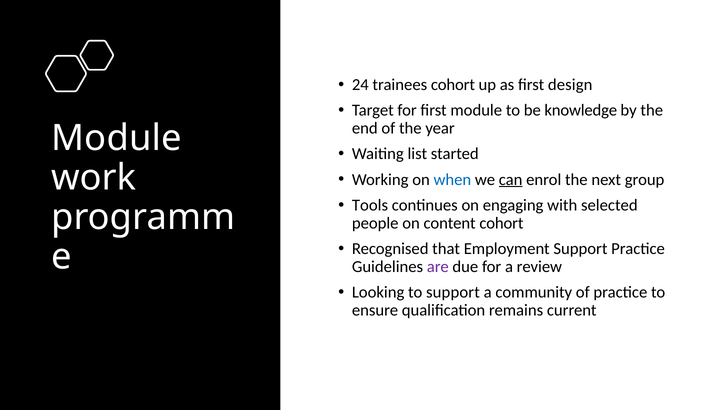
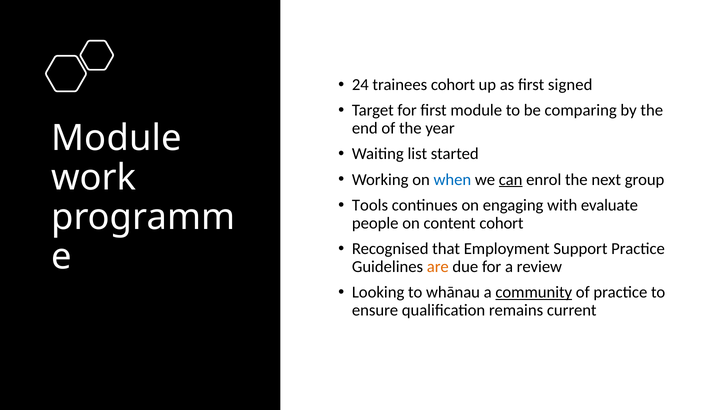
design: design -> signed (570, 85)
knowledge: knowledge -> comparing (581, 110)
selected: selected -> evaluate (609, 205)
are colour: purple -> orange (438, 266)
to support: support -> whānau (453, 292)
community underline: none -> present (534, 292)
